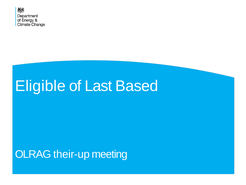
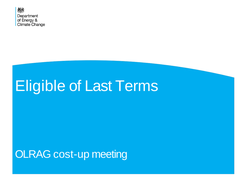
Based: Based -> Terms (137, 86)
their-up: their-up -> cost-up (71, 154)
